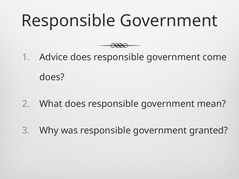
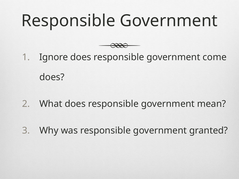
Advice: Advice -> Ignore (54, 57)
